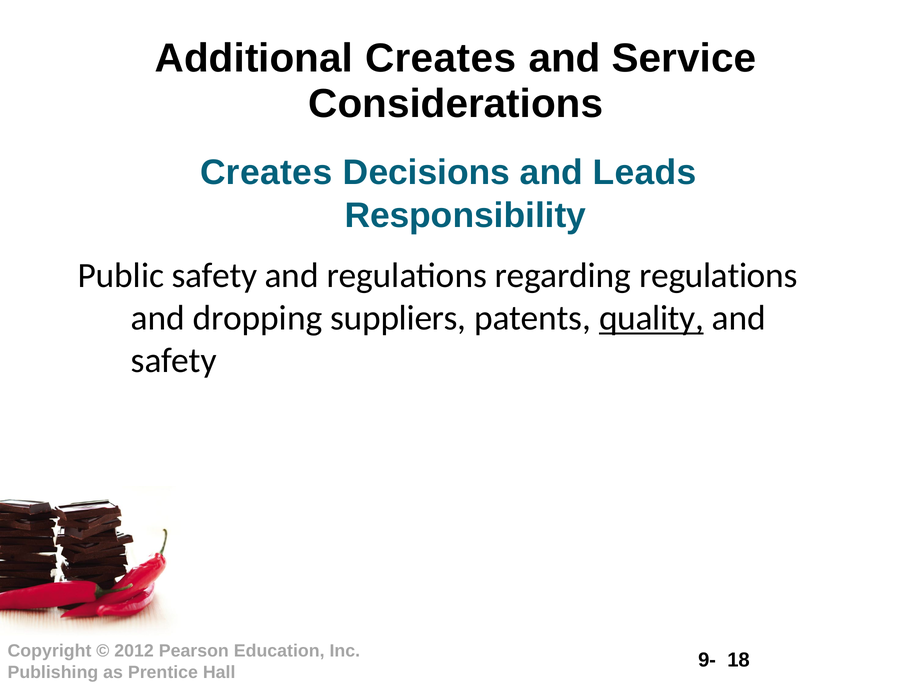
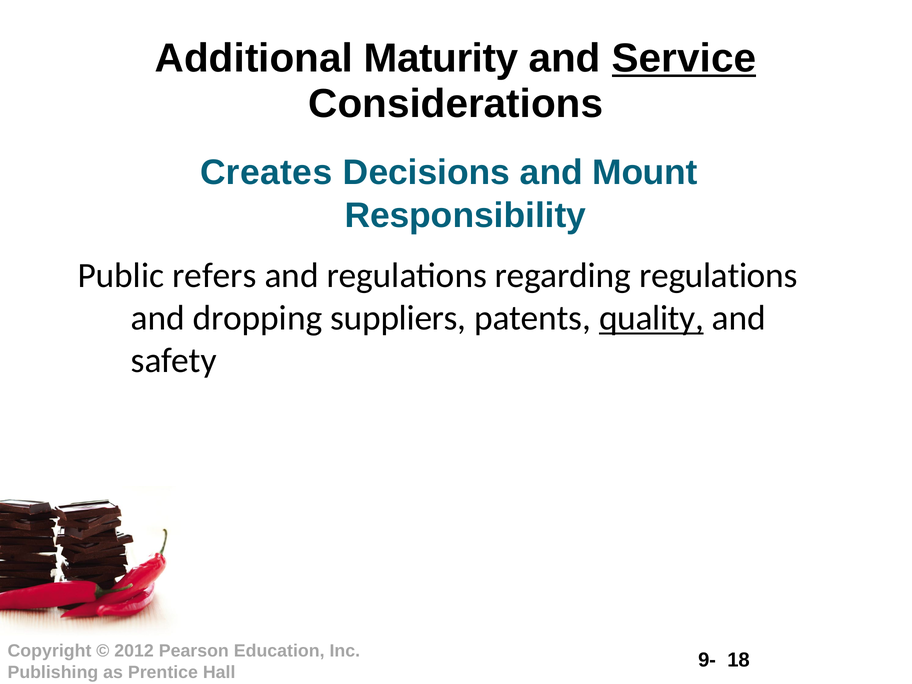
Additional Creates: Creates -> Maturity (441, 58)
Service underline: none -> present (684, 58)
Leads: Leads -> Mount (645, 173)
Public safety: safety -> refers (214, 276)
